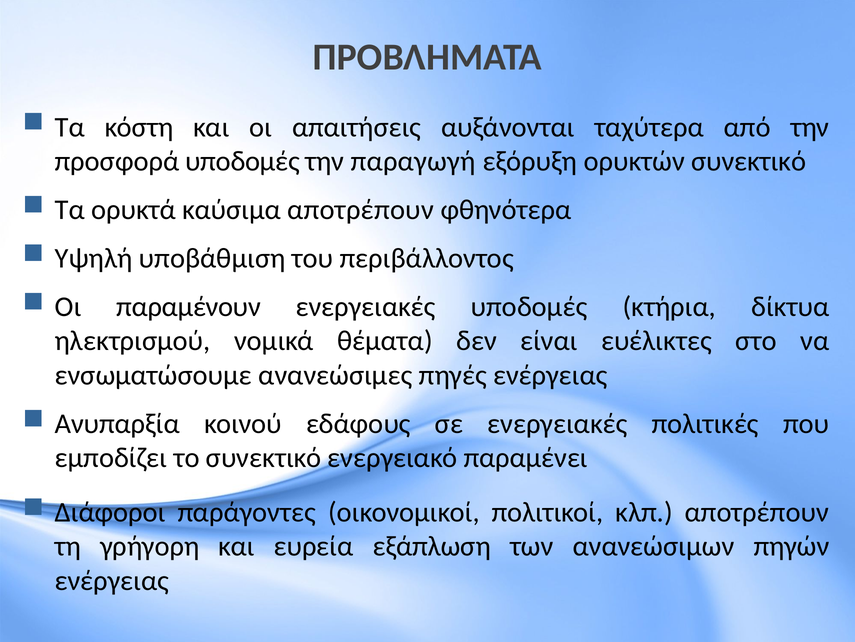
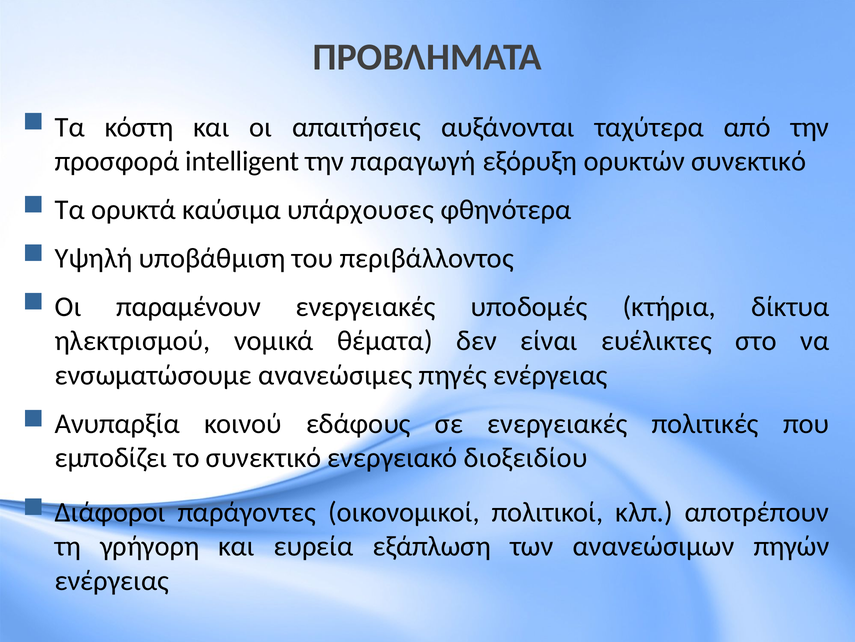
προσφορά υποδομές: υποδομές -> intelligent (242, 161)
καύσιμα αποτρέπουν: αποτρέπουν -> υπάρχουσες (361, 210)
παραμένει: παραμένει -> διοξειδίου (526, 458)
